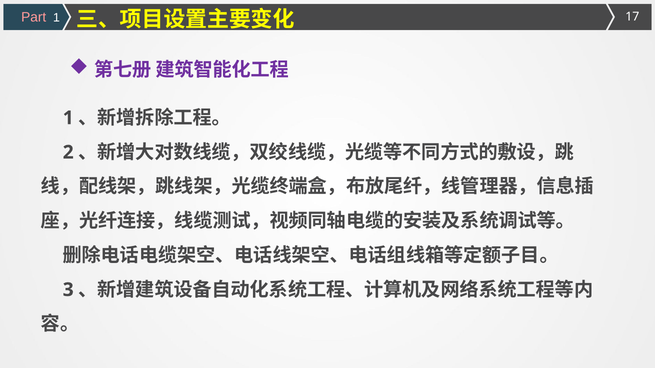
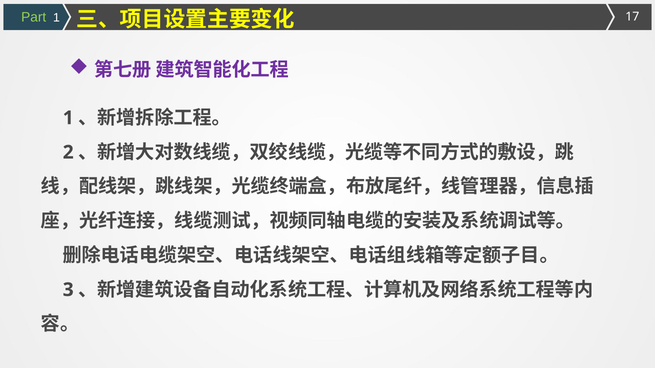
Part colour: pink -> light green (34, 17)
